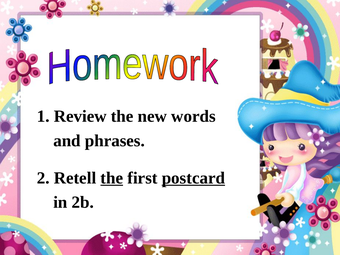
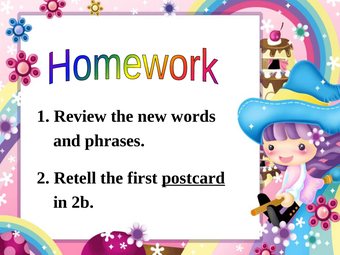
the underline: present -> none (112, 178)
